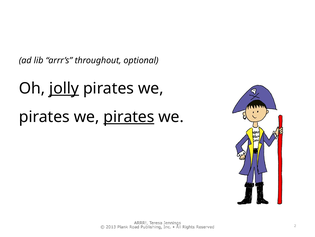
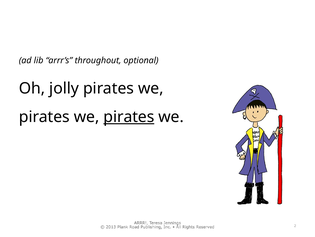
jolly underline: present -> none (64, 88)
